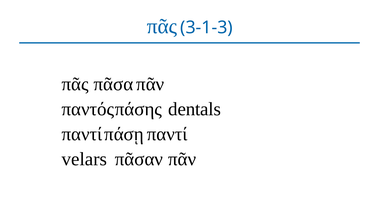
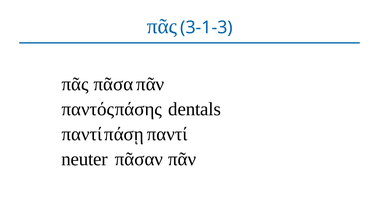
velars: velars -> neuter (84, 159)
